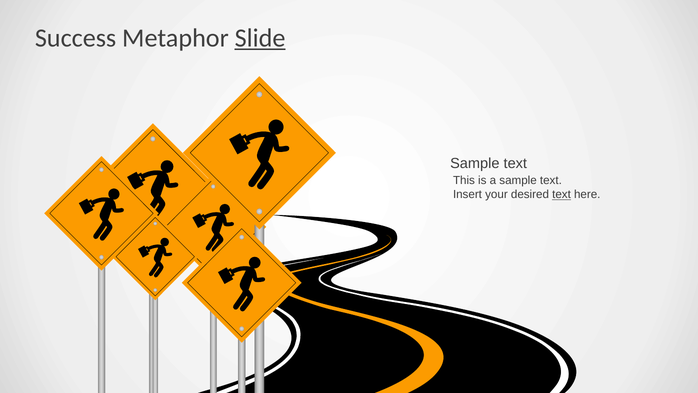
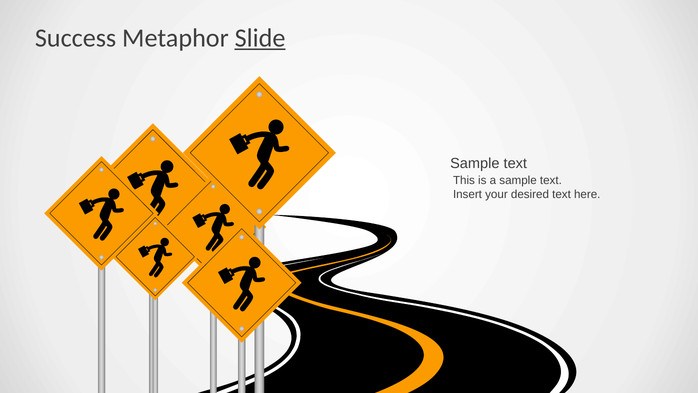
text underline: present -> none (562, 194)
